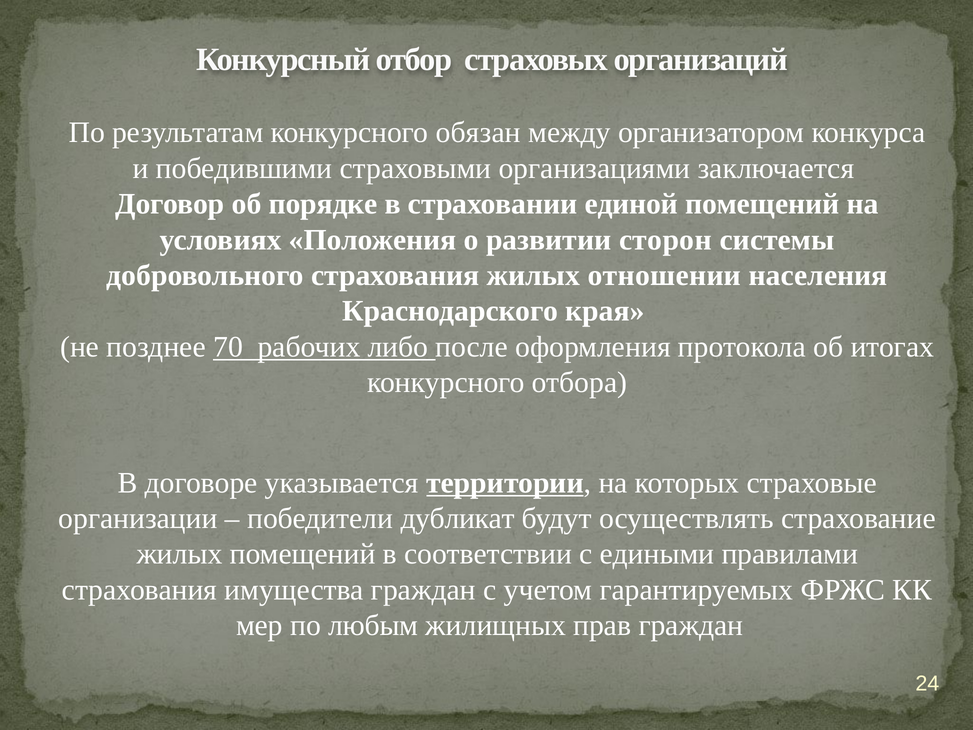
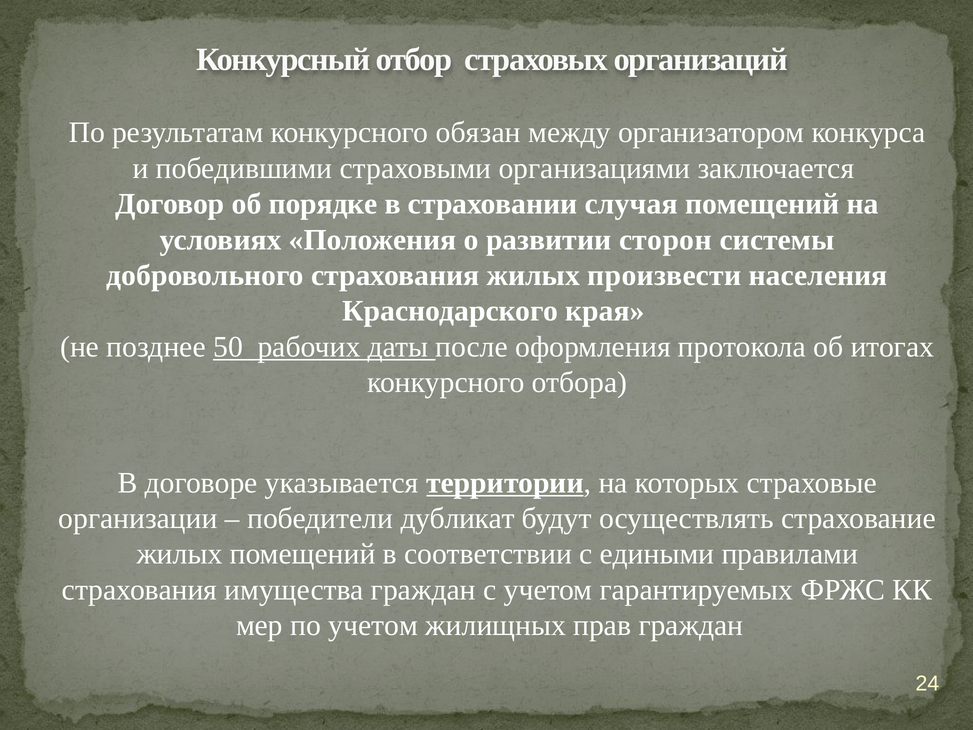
единой: единой -> случая (631, 204)
отношении: отношении -> произвести (664, 275)
70: 70 -> 50 (228, 347)
либо: либо -> даты (398, 347)
по любым: любым -> учетом (373, 625)
